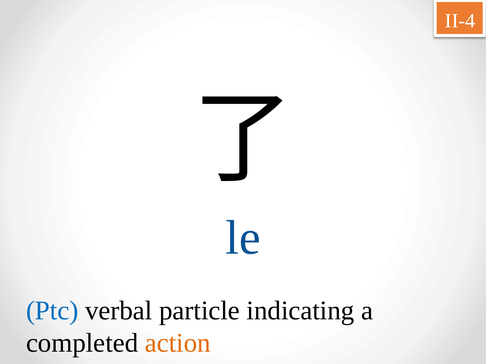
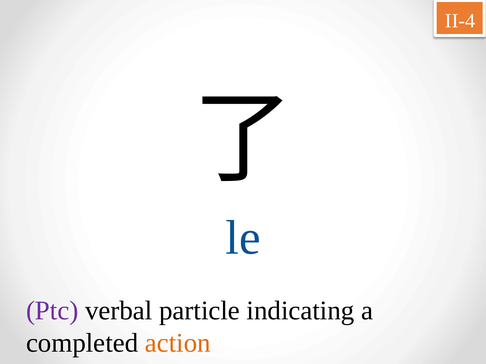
Ptc colour: blue -> purple (52, 311)
